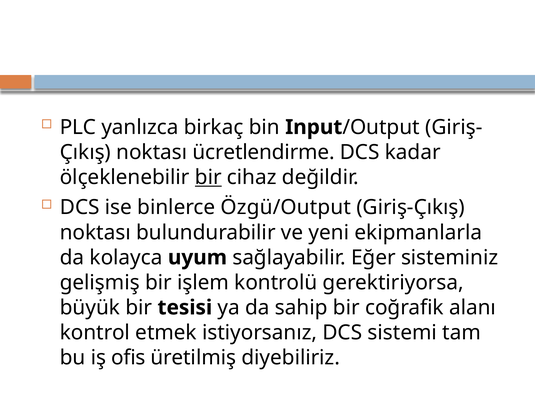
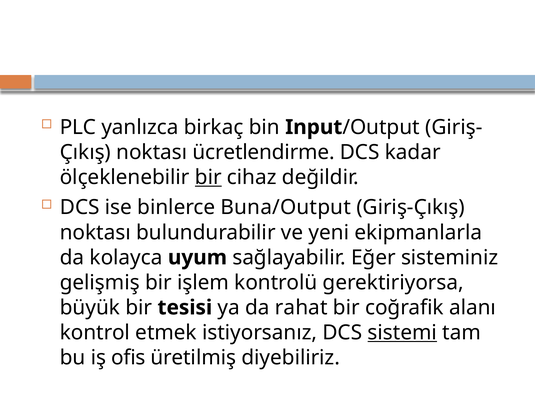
Özgü/Output: Özgü/Output -> Buna/Output (286, 207)
sahip: sahip -> rahat (301, 307)
sistemi underline: none -> present (402, 332)
